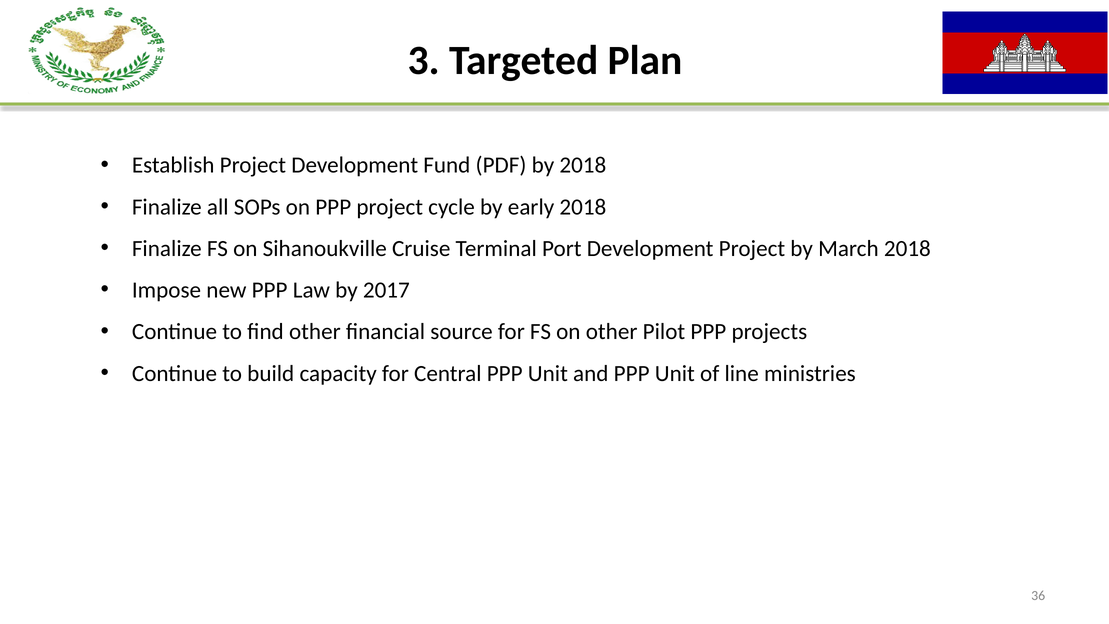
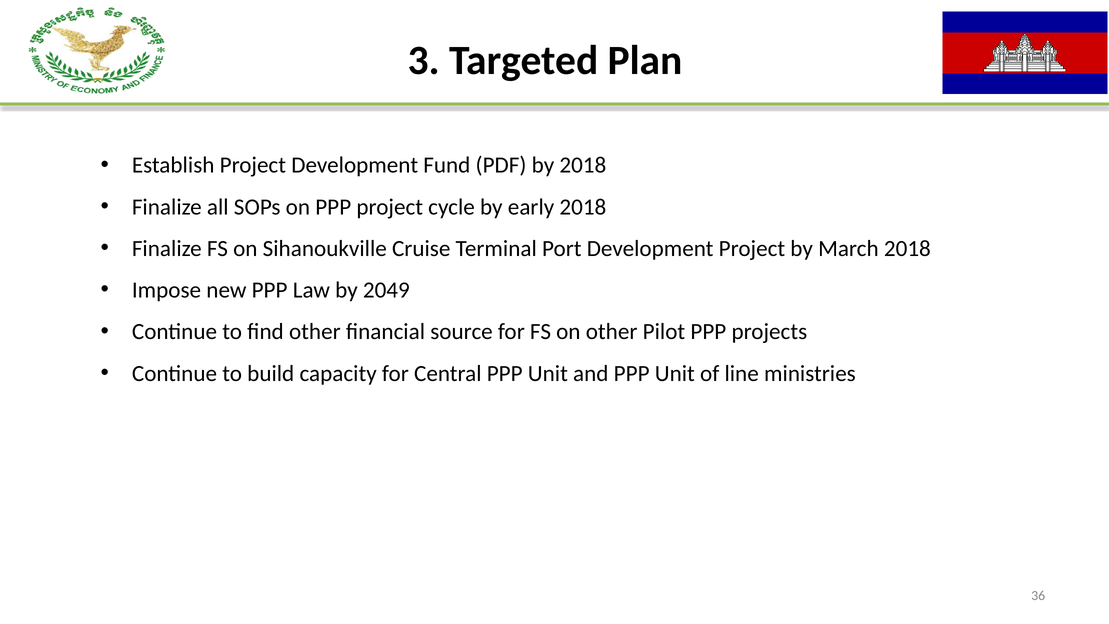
2017: 2017 -> 2049 (386, 290)
